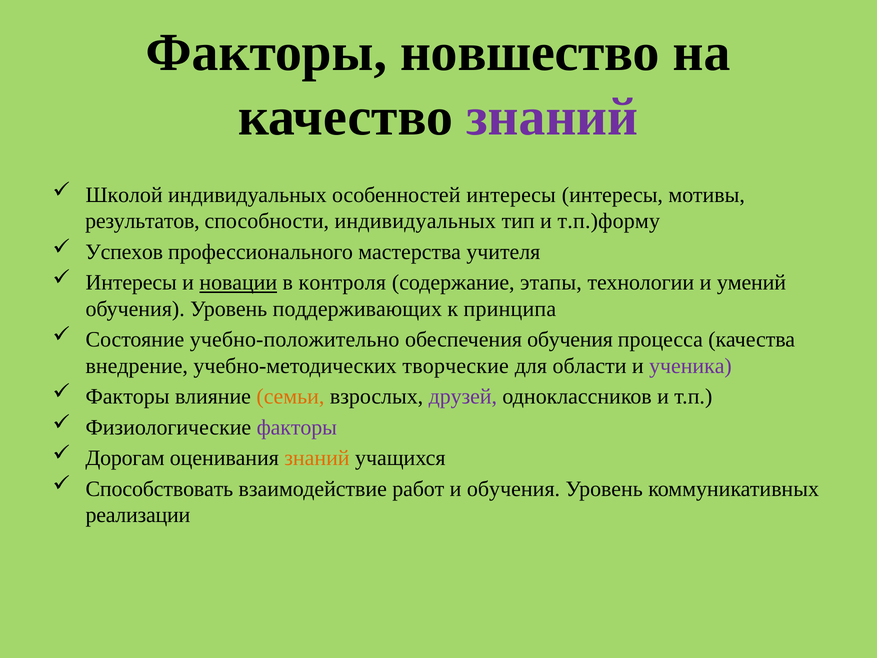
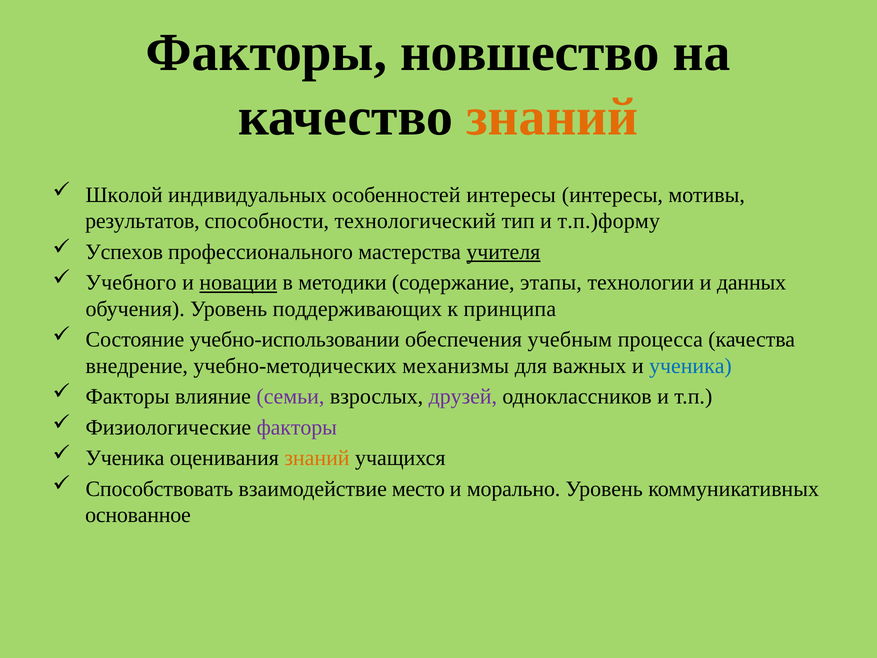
знаний colour: purple -> orange (552, 117)
способности индивидуальных: индивидуальных -> технологический (415, 221)
учителя underline: none -> present (503, 252)
Интересы: Интересы -> Учебного (131, 283)
контроля: контроля -> методики (342, 283)
умений: умений -> данных (752, 283)
учебно-положительно: учебно-положительно -> учебно-использовании (295, 340)
обеспечения обучения: обучения -> учебным (570, 340)
творческие: творческие -> механизмы (456, 366)
области: области -> важных (589, 366)
ученика colour: purple -> blue (690, 366)
семьи colour: orange -> purple (290, 397)
Дорогам: Дорогам -> Ученика (125, 458)
работ: работ -> место (418, 489)
и обучения: обучения -> морально (514, 489)
реализации: реализации -> основанное (138, 515)
